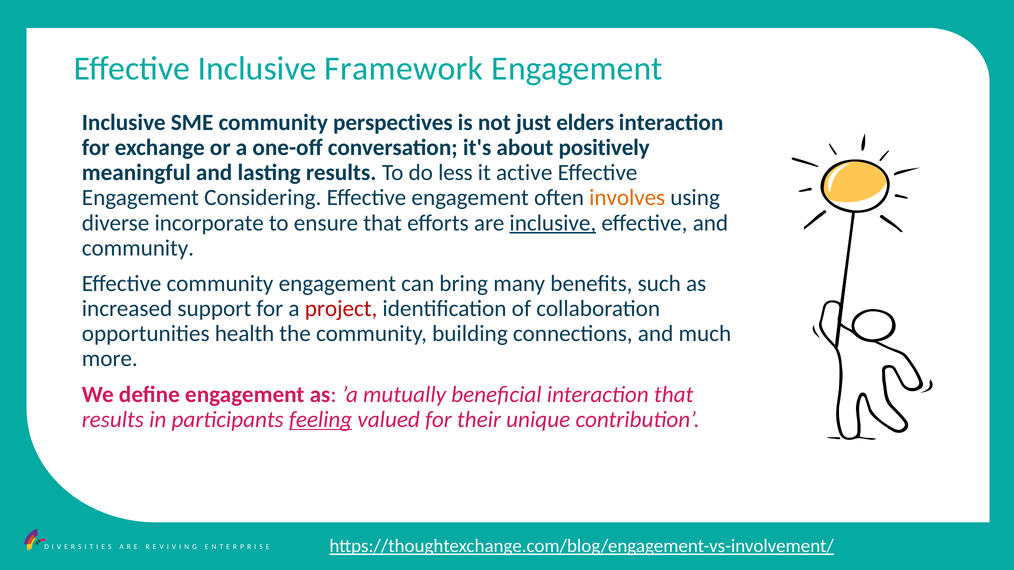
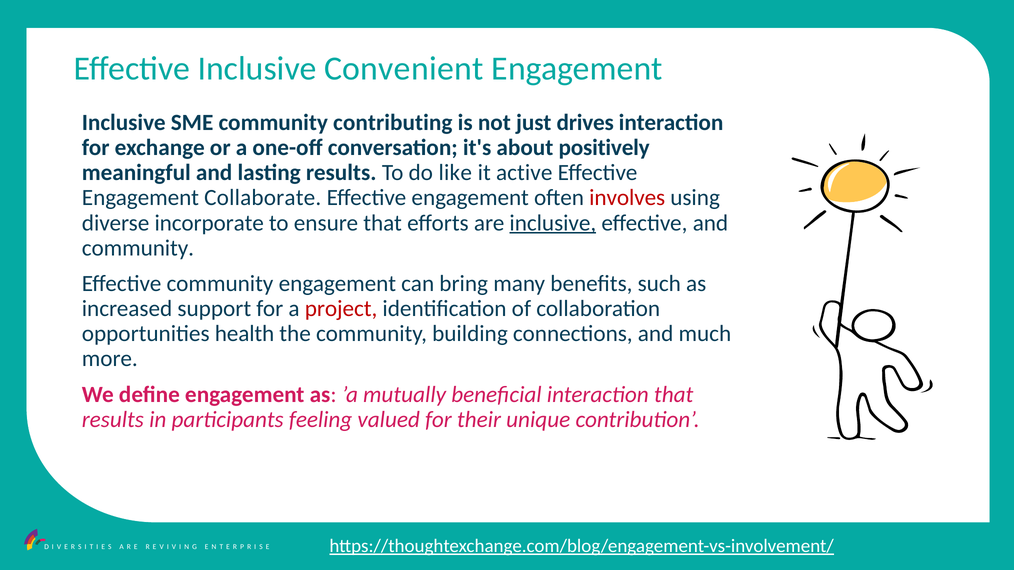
Framework: Framework -> Convenient (404, 68)
perspectives: perspectives -> contributing (393, 123)
elders: elders -> drives (585, 123)
less: less -> like (455, 173)
Considering: Considering -> Collaborate (263, 198)
involves colour: orange -> red (627, 198)
feeling underline: present -> none (321, 420)
